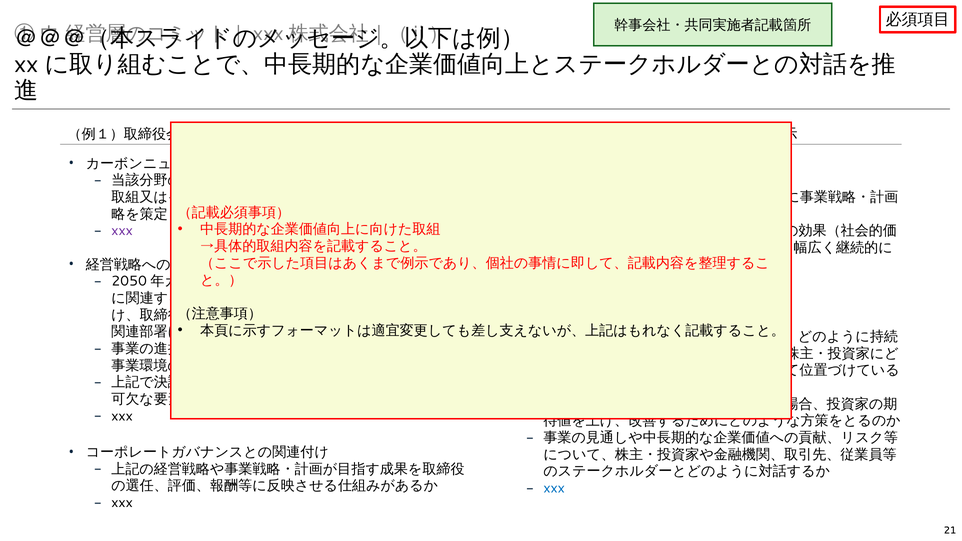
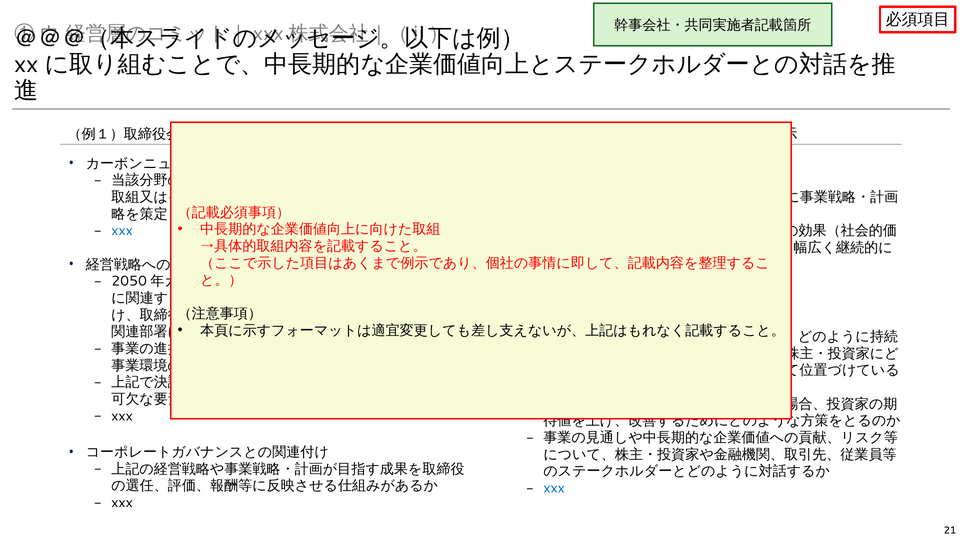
xxx colour: purple -> blue (122, 231)
